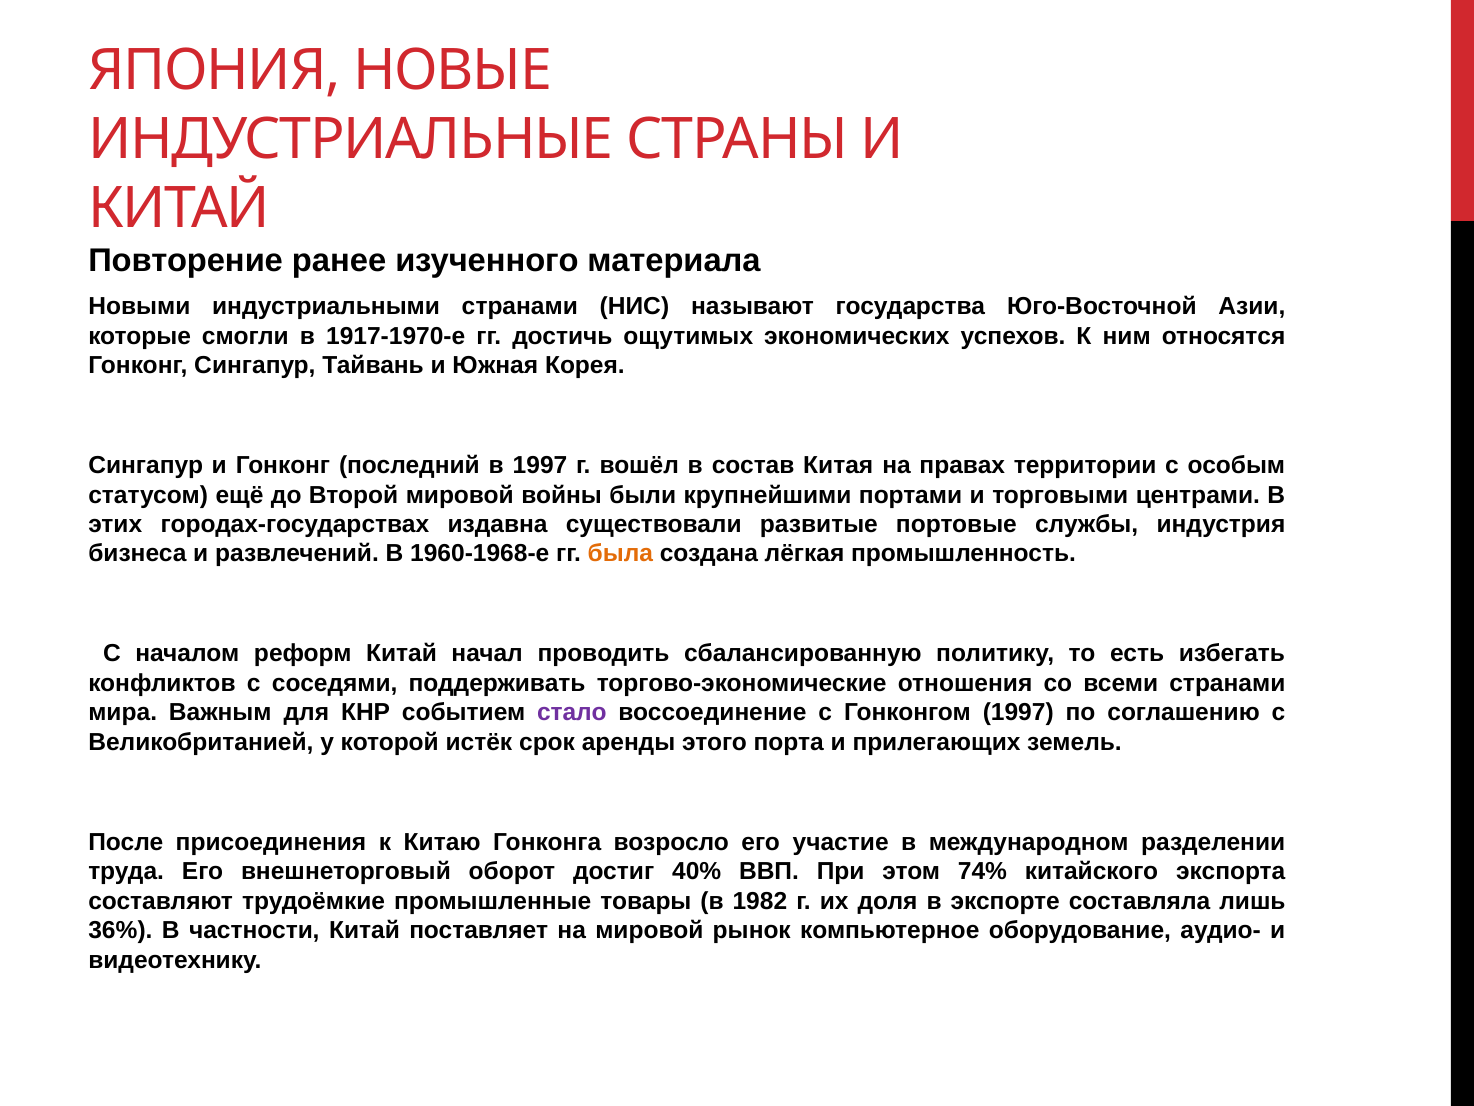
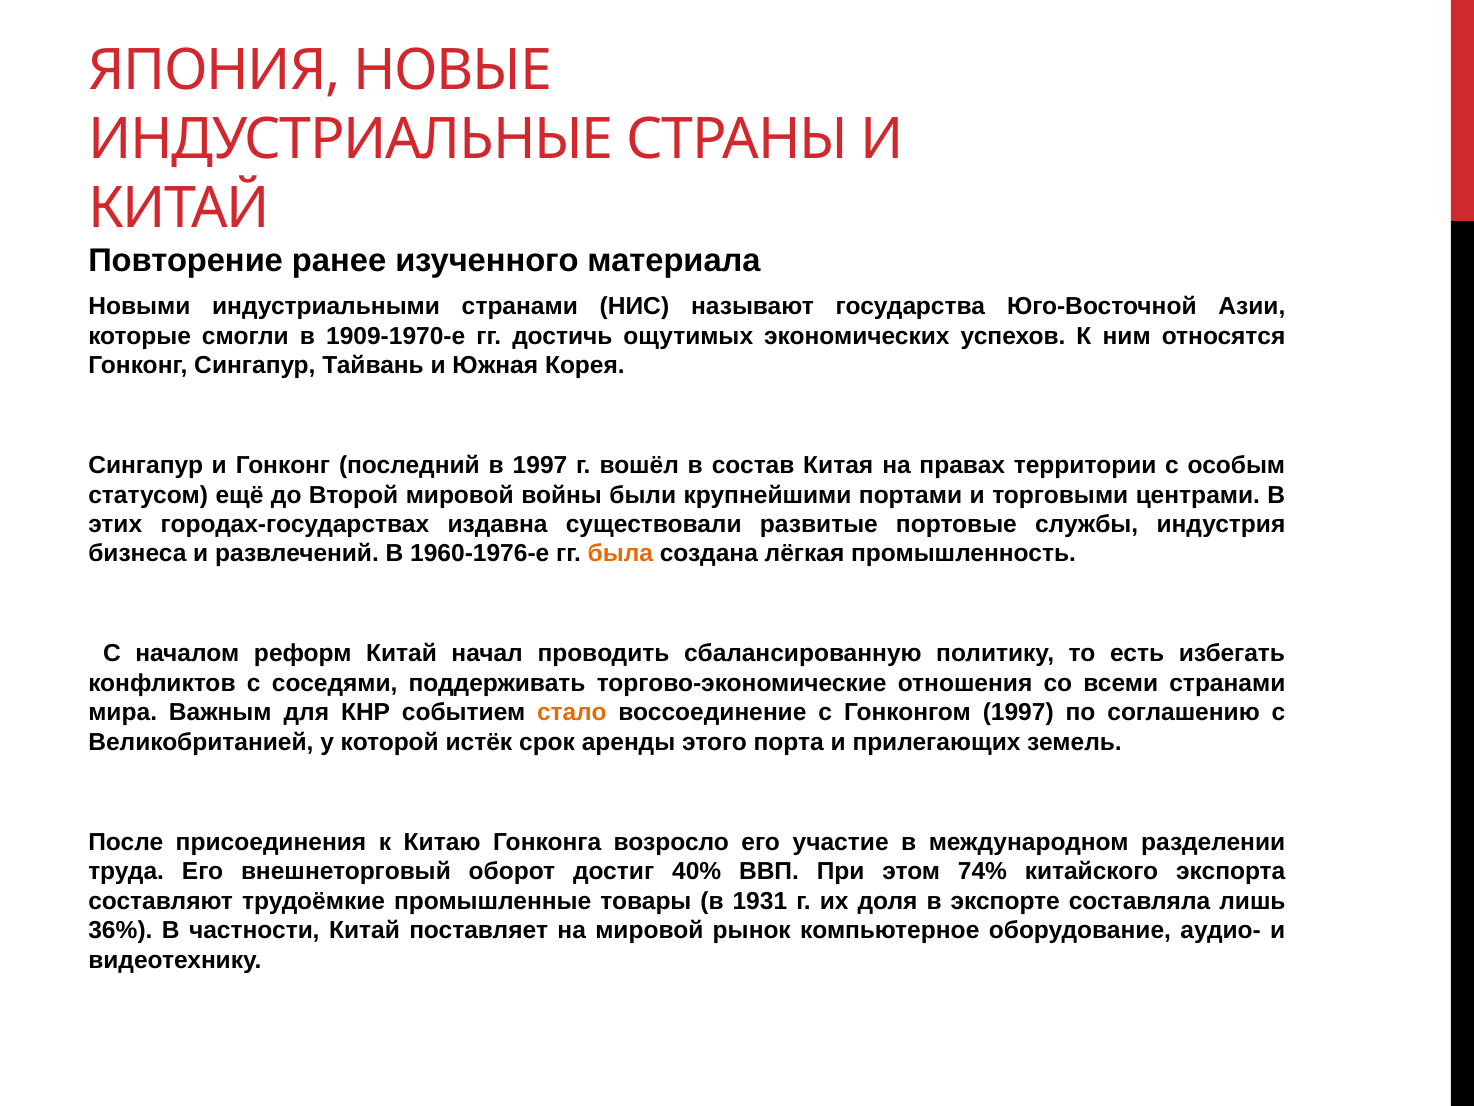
1917-1970-е: 1917-1970-е -> 1909-1970-е (396, 336)
1960-1968-е: 1960-1968-е -> 1960-1976-е (480, 554)
стало colour: purple -> orange (572, 713)
1982: 1982 -> 1931 (760, 901)
